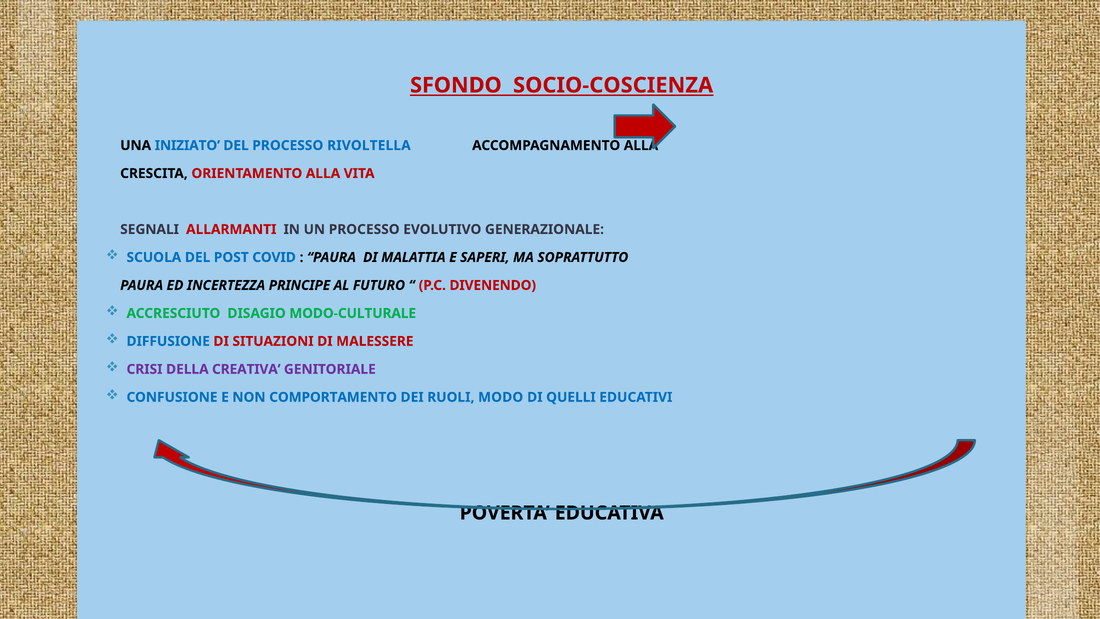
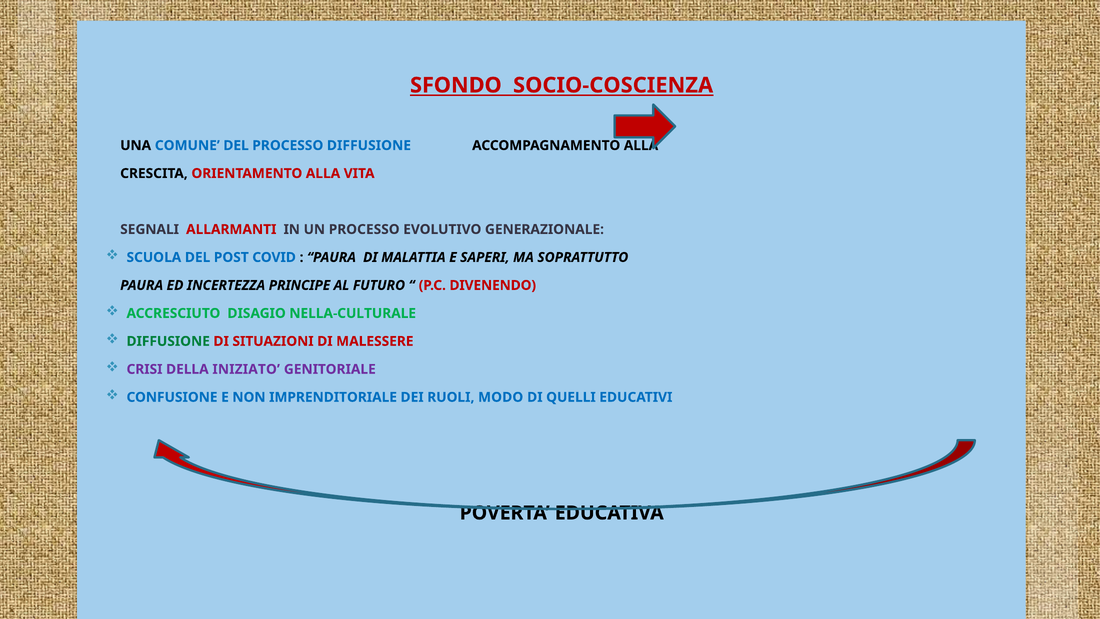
INIZIATO: INIZIATO -> COMUNE (187, 145)
PROCESSO RIVOLTELLA: RIVOLTELLA -> DIFFUSIONE (369, 145)
MODO-CULTURALE: MODO-CULTURALE -> NELLA-CULTURALE (353, 313)
DIFFUSIONE colour: blue -> green (168, 341)
CREATIVA: CREATIVA -> INIZIATO (246, 369)
COMPORTAMENTO: COMPORTAMENTO -> IMPRENDITORIALE (333, 397)
